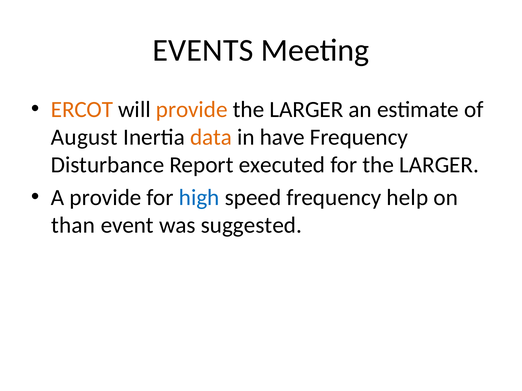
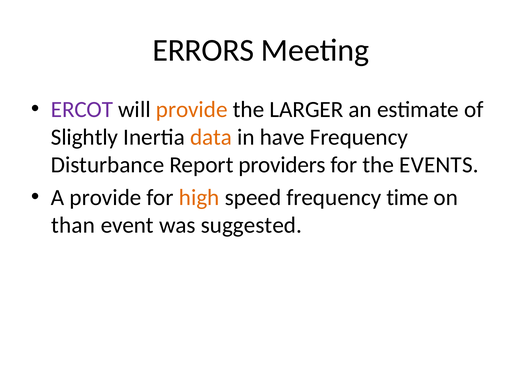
EVENTS: EVENTS -> ERRORS (203, 51)
ERCOT colour: orange -> purple (82, 110)
August: August -> Slightly (84, 137)
executed: executed -> providers (282, 165)
for the LARGER: LARGER -> EVENTS (439, 165)
high colour: blue -> orange (199, 198)
help: help -> time (408, 198)
